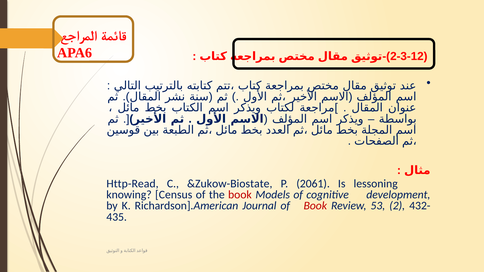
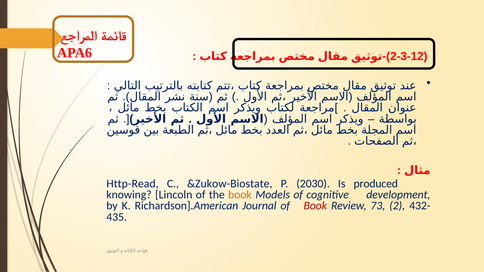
2061: 2061 -> 2030 (313, 184)
lessoning: lessoning -> produced (376, 184)
Census: Census -> Lincoln (174, 195)
book colour: red -> orange (240, 195)
53: 53 -> 73 (378, 206)
